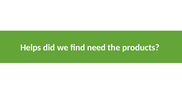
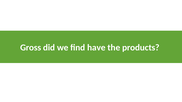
Helps: Helps -> Gross (31, 48)
need: need -> have (96, 48)
